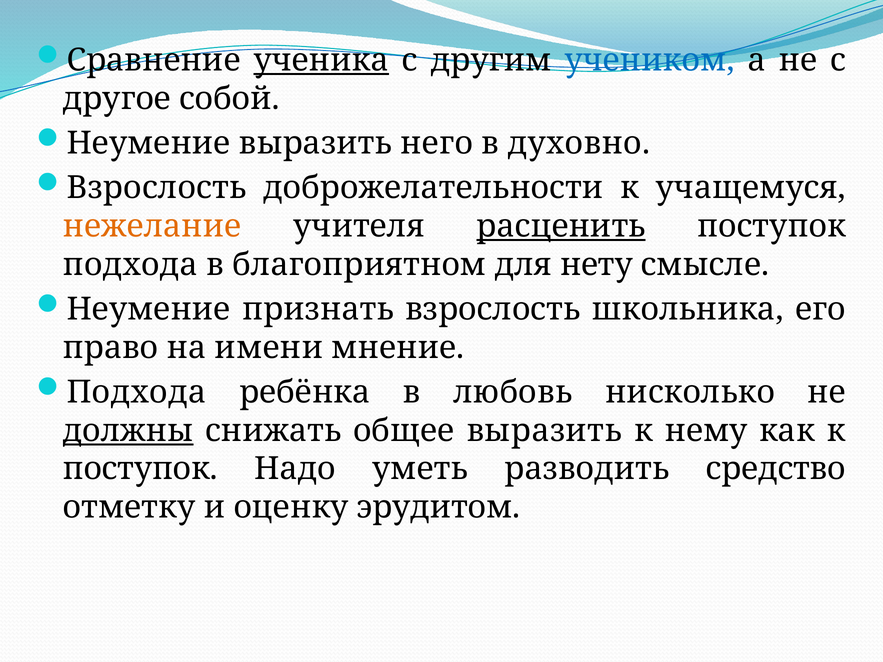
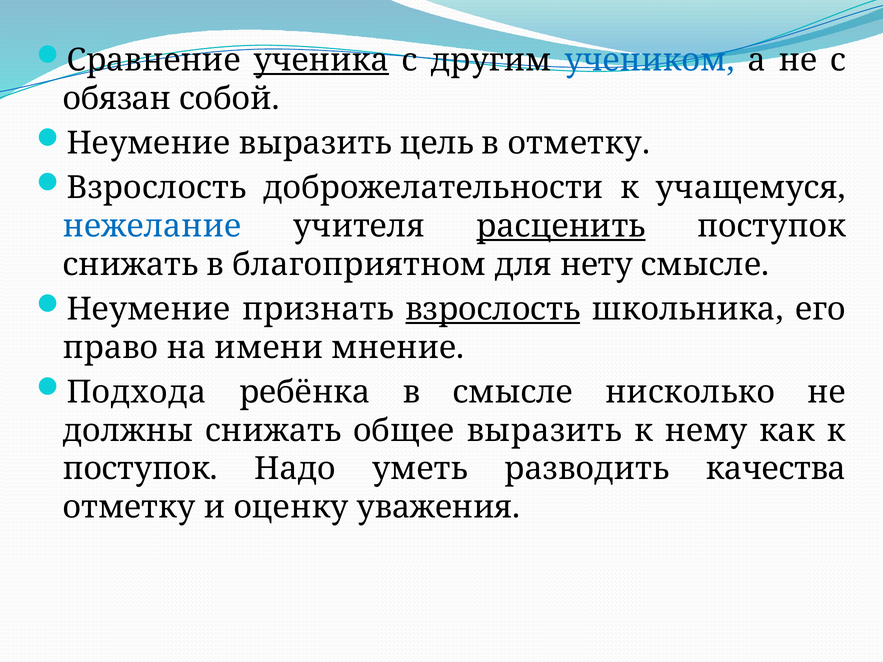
другое: другое -> обязан (117, 99)
него: него -> цель (437, 143)
в духовно: духовно -> отметку (579, 143)
нежелание colour: orange -> blue (152, 226)
подхода: подхода -> снижать (131, 265)
взрослость underline: none -> present (493, 309)
в любовь: любовь -> смысле (513, 392)
должны underline: present -> none (128, 431)
средство: средство -> качества (776, 469)
эрудитом: эрудитом -> уважения (438, 507)
